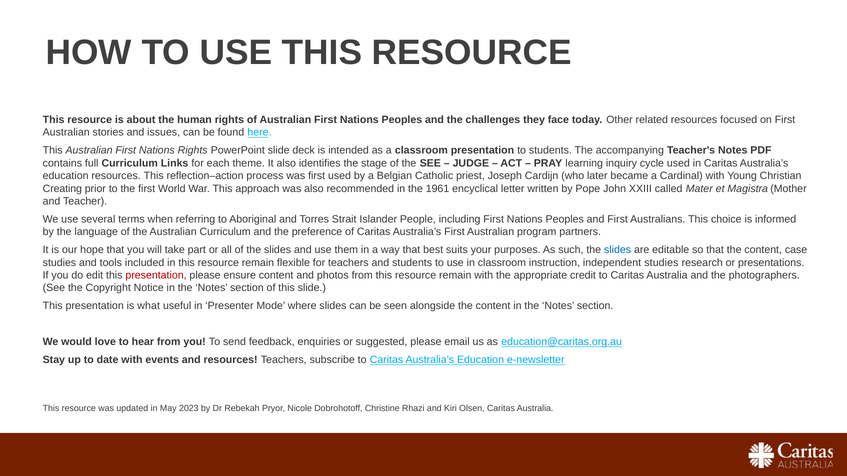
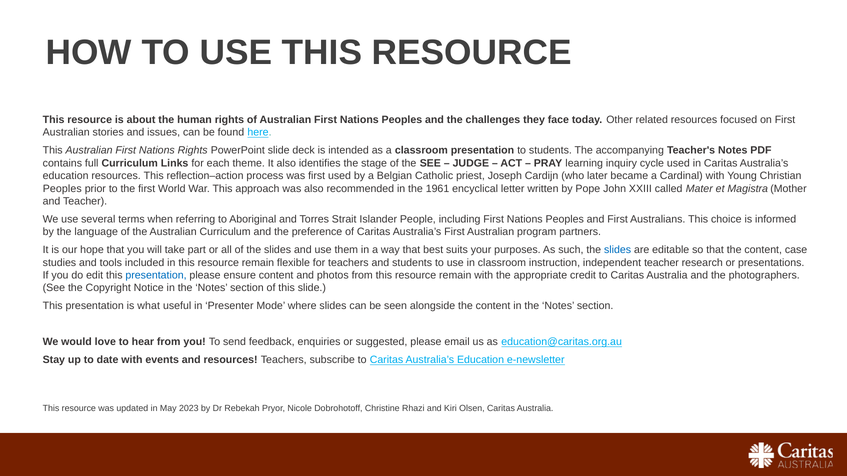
Creating: Creating -> Peoples (62, 189)
independent studies: studies -> teacher (661, 263)
presentation colour: red -> blue (156, 276)
